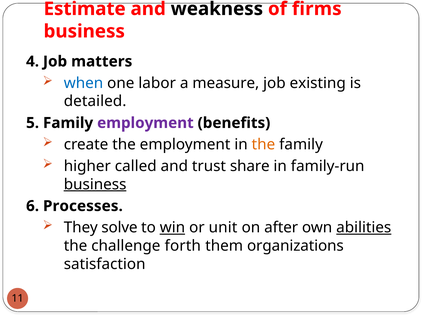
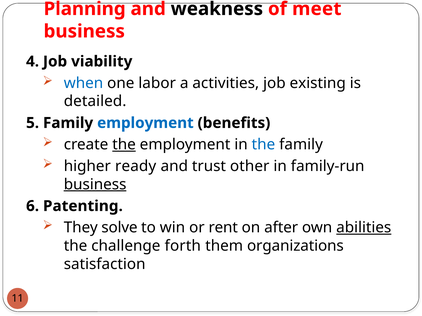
Estimate: Estimate -> Planning (85, 9)
firms: firms -> meet (317, 9)
matters: matters -> viability (102, 62)
measure: measure -> activities (226, 83)
employment colour: purple -> blue (145, 123)
the underline: none -> present (124, 145)
the colour: orange -> blue (263, 145)
called: called -> ready (136, 166)
share: share -> other (250, 166)
Processes: Processes -> Patenting (83, 206)
win underline: present -> none (172, 228)
unit: unit -> rent (223, 228)
